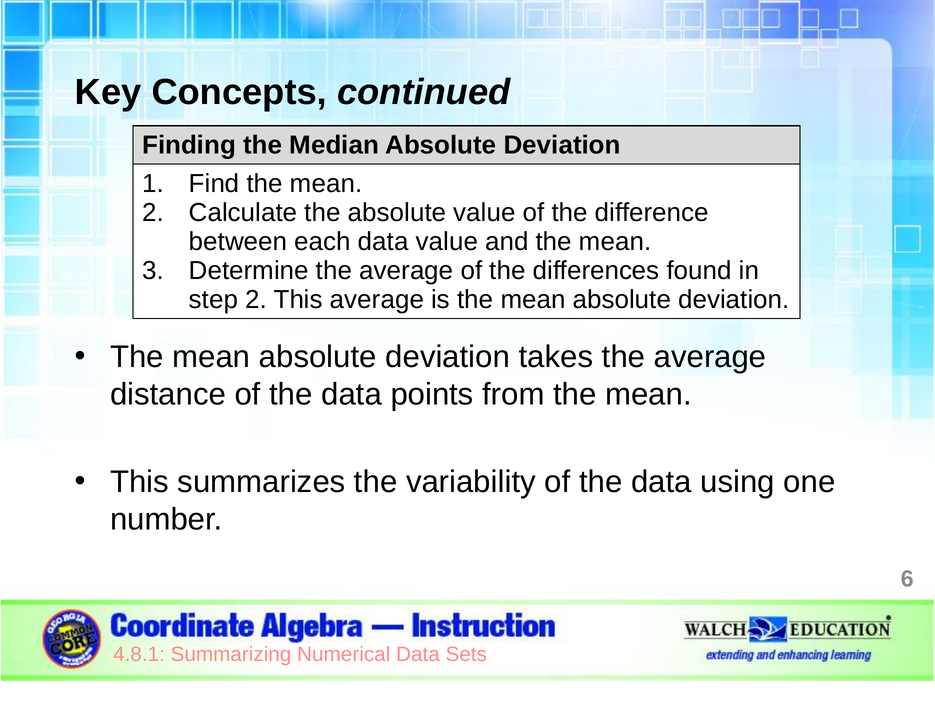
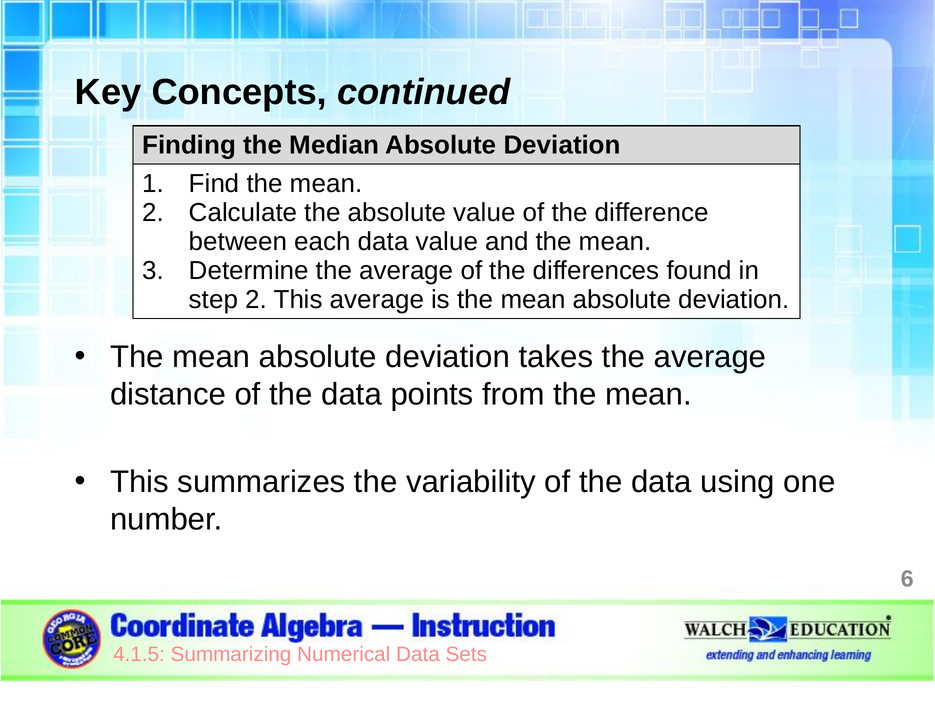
4.8.1: 4.8.1 -> 4.1.5 (139, 654)
